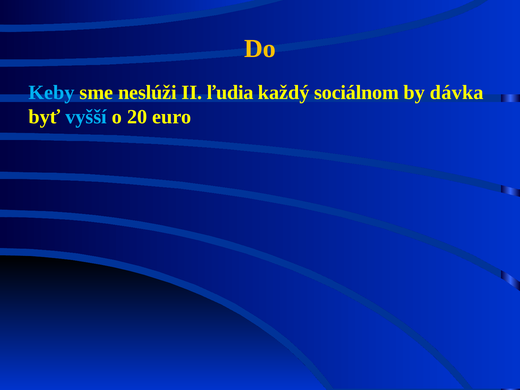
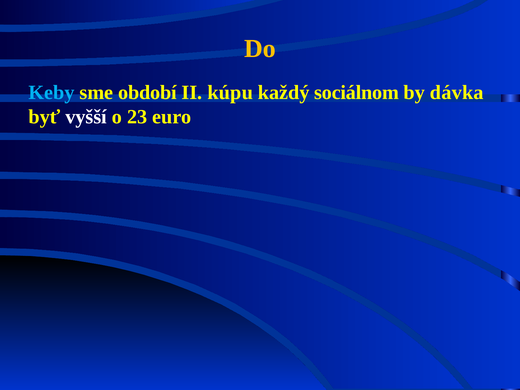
neslúži: neslúži -> období (147, 92)
ľudia: ľudia -> kúpu (230, 92)
vyšší colour: light blue -> white (86, 117)
20: 20 -> 23 (137, 117)
